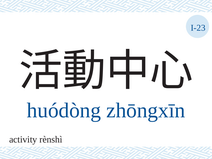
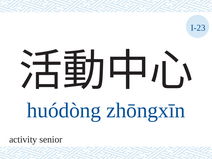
rènshì: rènshì -> senior (51, 140)
